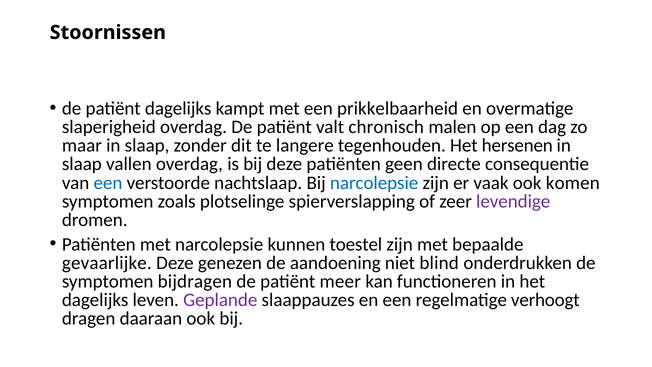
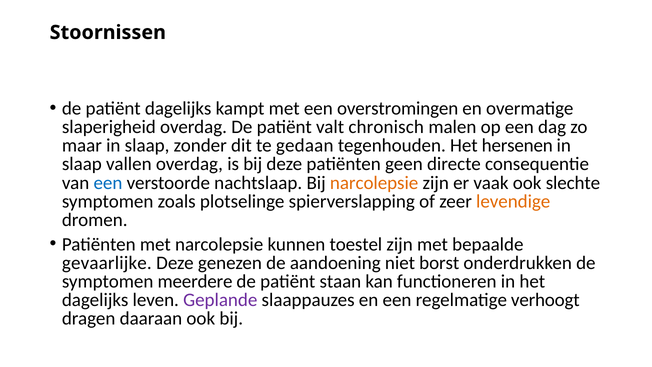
prikkelbaarheid: prikkelbaarheid -> overstromingen (398, 109)
langere: langere -> gedaan (305, 146)
narcolepsie colour: blue -> orange (374, 183)
komen: komen -> slechte (573, 183)
levendige colour: purple -> orange (513, 201)
blind: blind -> borst (439, 263)
bijdragen: bijdragen -> meerdere (195, 281)
meer: meer -> staan (340, 281)
